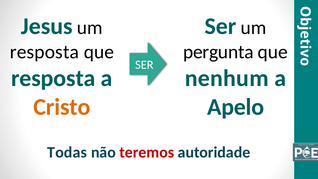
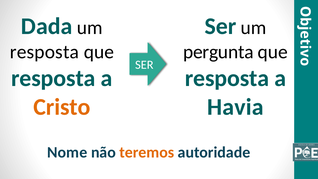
Jesus: Jesus -> Dada (47, 26)
nenhum: nenhum -> resposta (227, 78)
Apelo: Apelo -> Havia (235, 107)
Todas: Todas -> Nome (67, 152)
teremos colour: red -> orange (147, 152)
